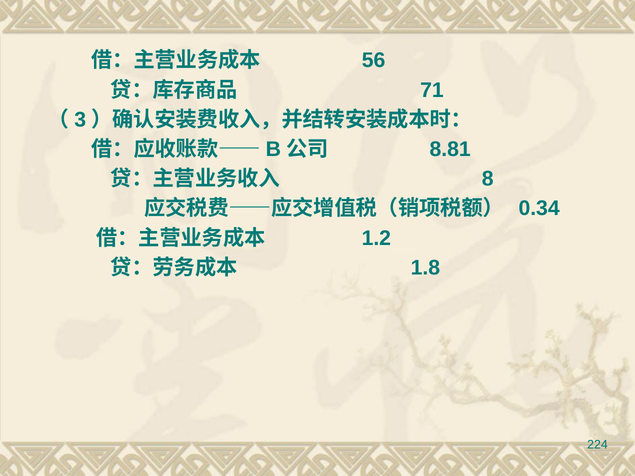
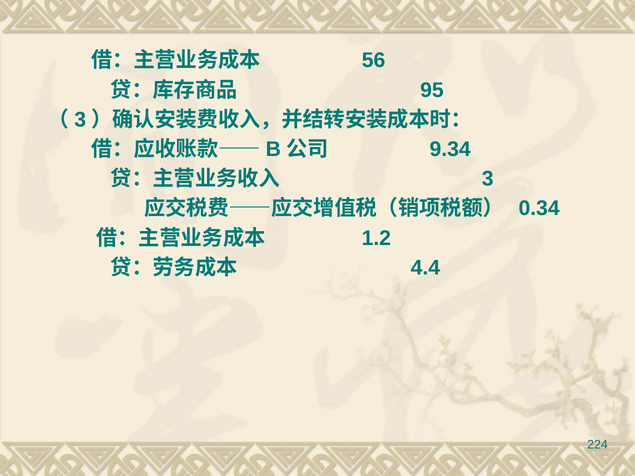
71: 71 -> 95 (432, 90)
8.81: 8.81 -> 9.34 (450, 149)
8: 8 -> 3 (488, 179)
1.8: 1.8 -> 4.4 (425, 268)
